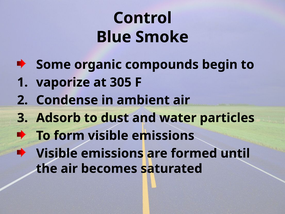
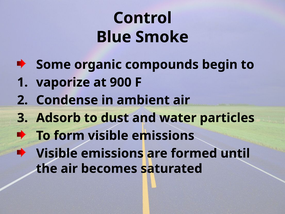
305: 305 -> 900 (121, 82)
